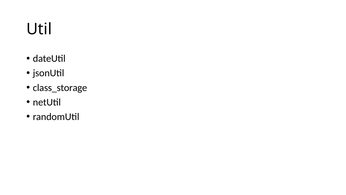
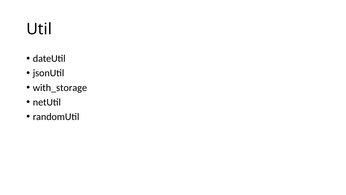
class_storage: class_storage -> with_storage (60, 88)
